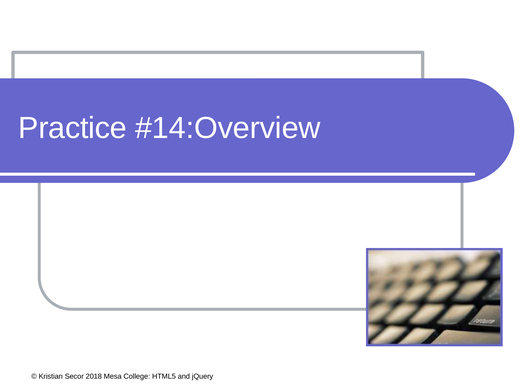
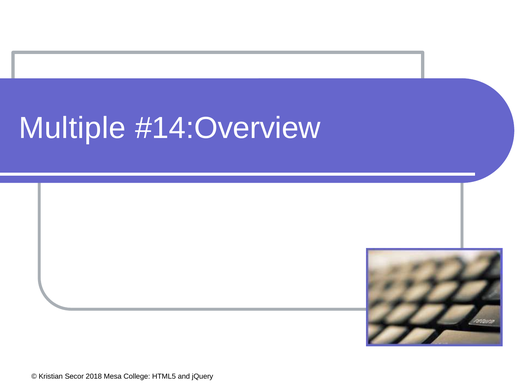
Practice: Practice -> Multiple (72, 128)
